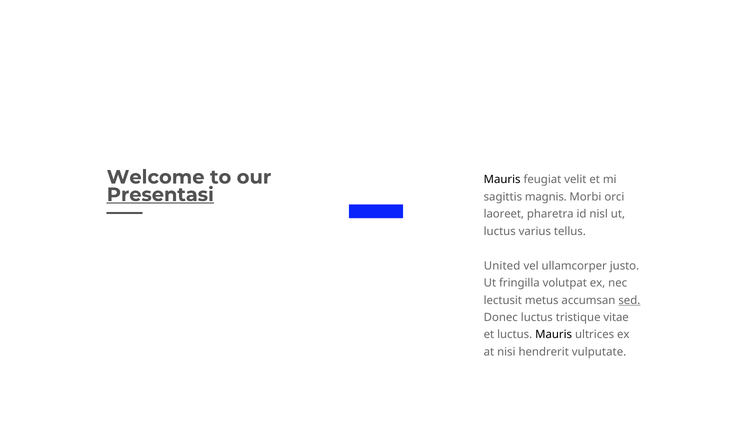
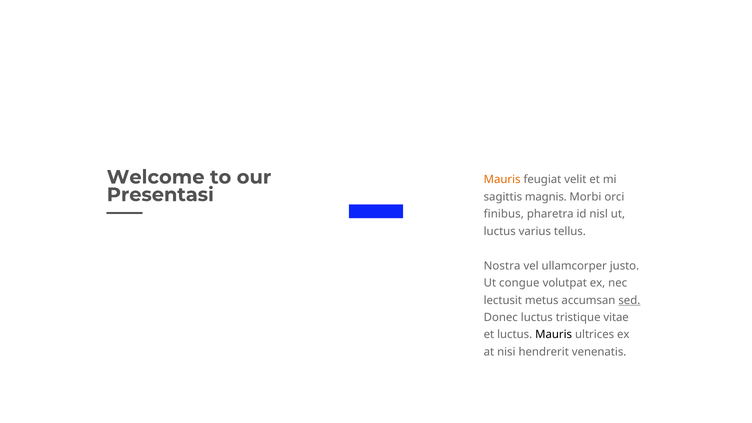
Mauris colour: black -> orange (502, 180)
Presentasi underline: present -> none (160, 195)
laoreet: laoreet -> finibus (504, 214)
United: United -> Nostra (502, 266)
fringilla: fringilla -> congue (519, 283)
vulputate: vulputate -> venenatis (599, 352)
